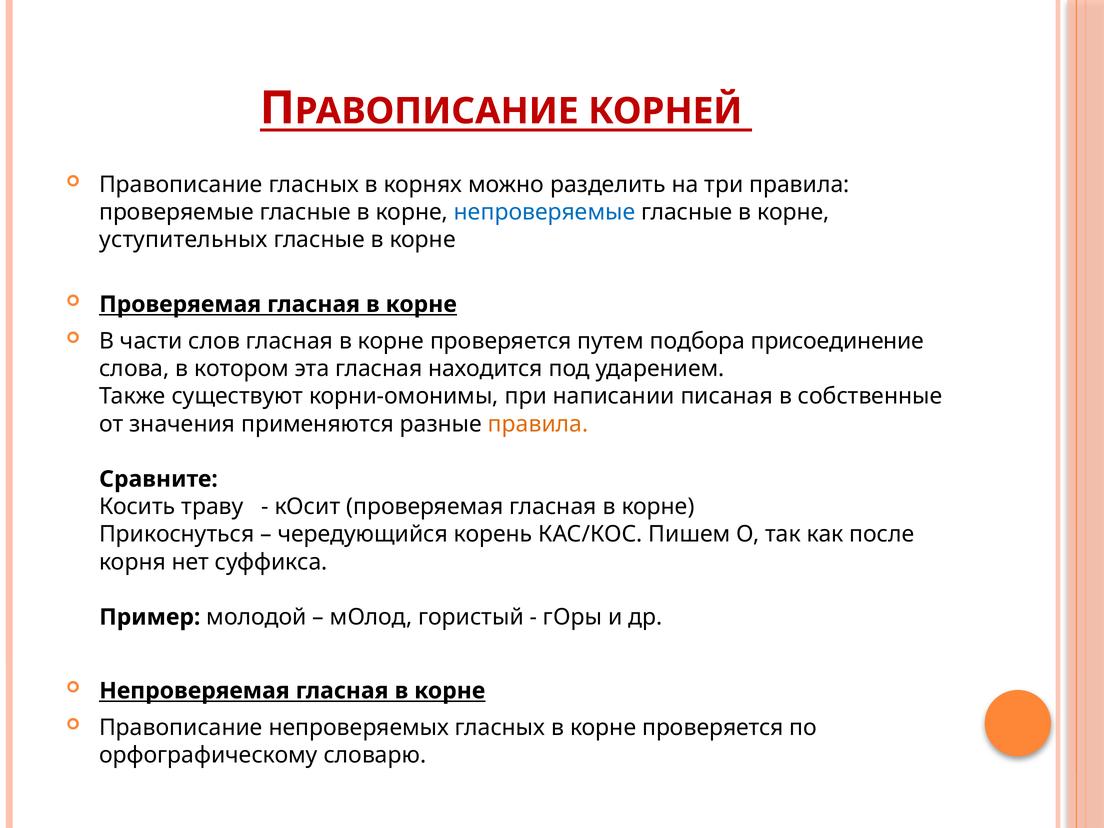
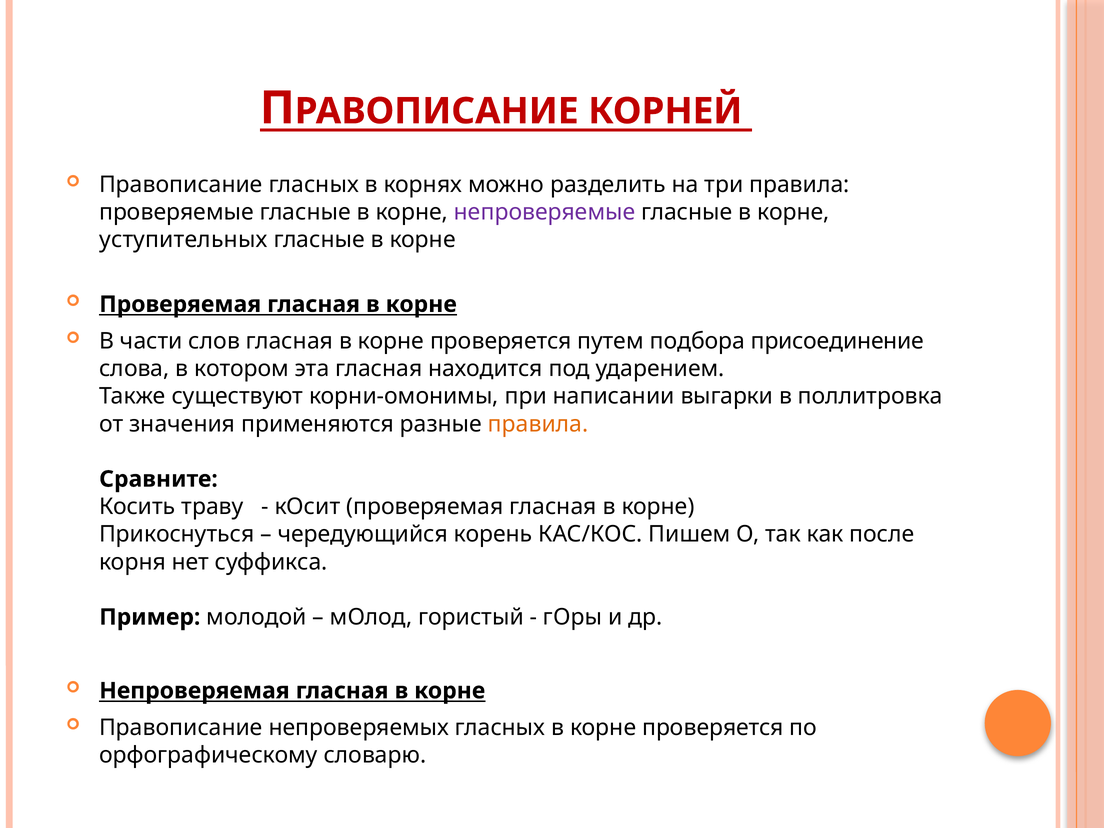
непроверяемые colour: blue -> purple (545, 212)
писаная: писаная -> выгарки (727, 396)
собственные: собственные -> поллитровка (870, 396)
